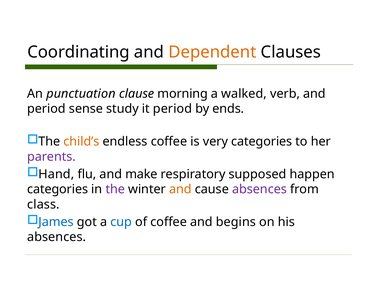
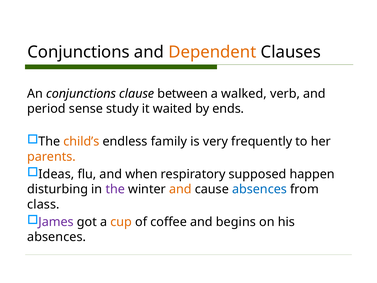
Coordinating: Coordinating -> Conjunctions (79, 52)
An punctuation: punctuation -> conjunctions (81, 94)
morning: morning -> between (183, 94)
it period: period -> waited (173, 109)
endless coffee: coffee -> family (169, 141)
very categories: categories -> frequently (262, 141)
parents colour: purple -> orange (51, 156)
Hand: Hand -> Ideas (56, 174)
make: make -> when (141, 174)
categories: categories -> disturbing (58, 189)
absences colour: purple -> blue (259, 189)
James colour: blue -> purple (56, 222)
cup colour: blue -> orange (121, 222)
